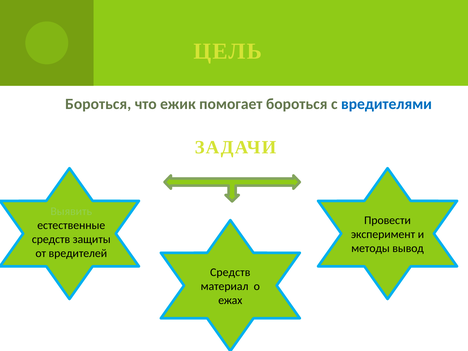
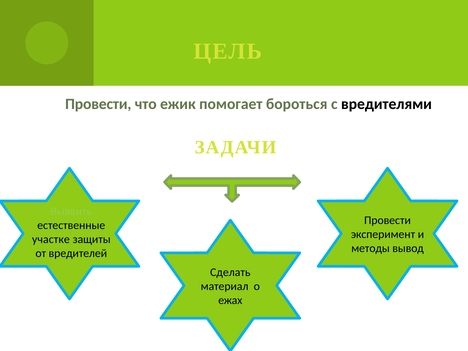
Бороться: Бороться -> Провести (98, 104)
вредителями colour: blue -> black (387, 104)
средств: средств -> участке (51, 239)
Средств: Средств -> Сделать (230, 272)
